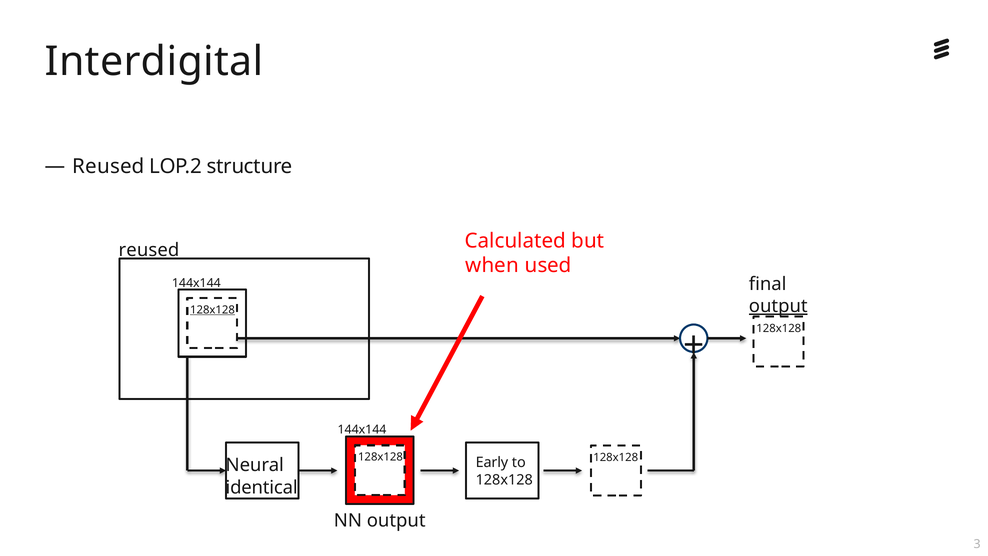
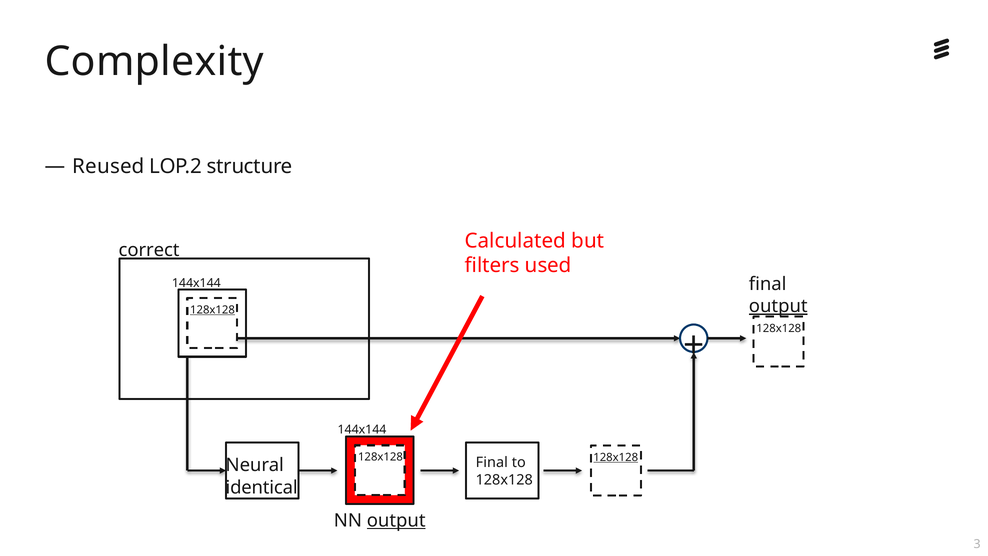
Interdigital: Interdigital -> Complexity (154, 62)
reused: reused -> correct (149, 250)
when: when -> filters (492, 266)
Early: Early -> Final (492, 462)
128x128 underline: none -> present (616, 457)
output underline: none -> present (396, 520)
